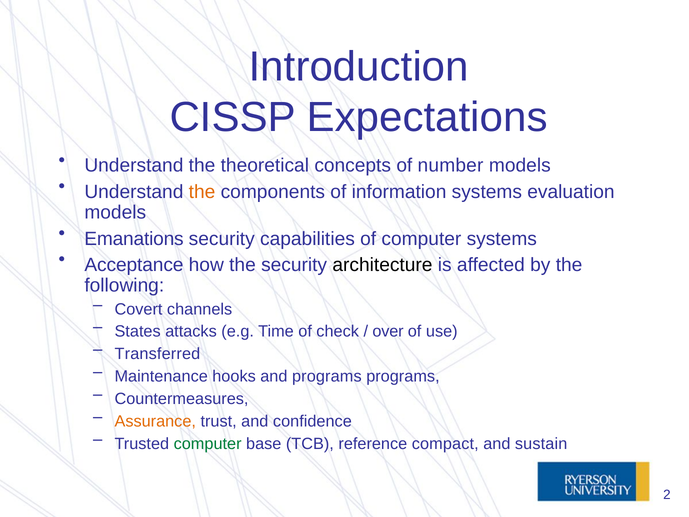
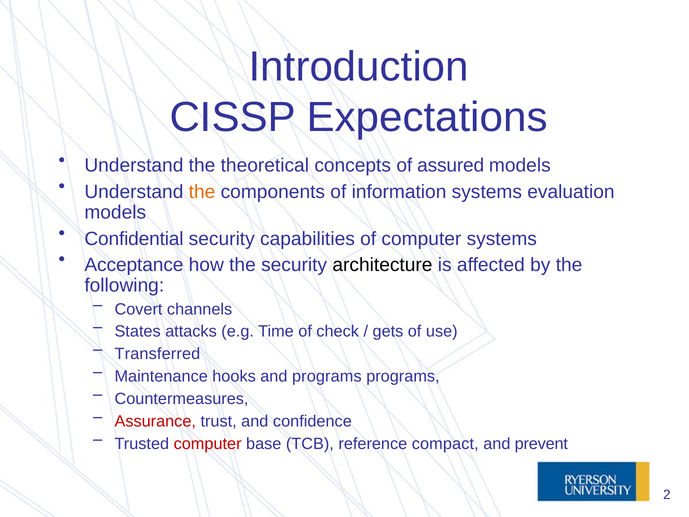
number: number -> assured (451, 166)
Emanations: Emanations -> Confidential (134, 239)
over: over -> gets (388, 331)
Assurance colour: orange -> red (155, 421)
computer colour: green -> red (208, 443)
sustain: sustain -> prevent (541, 443)
